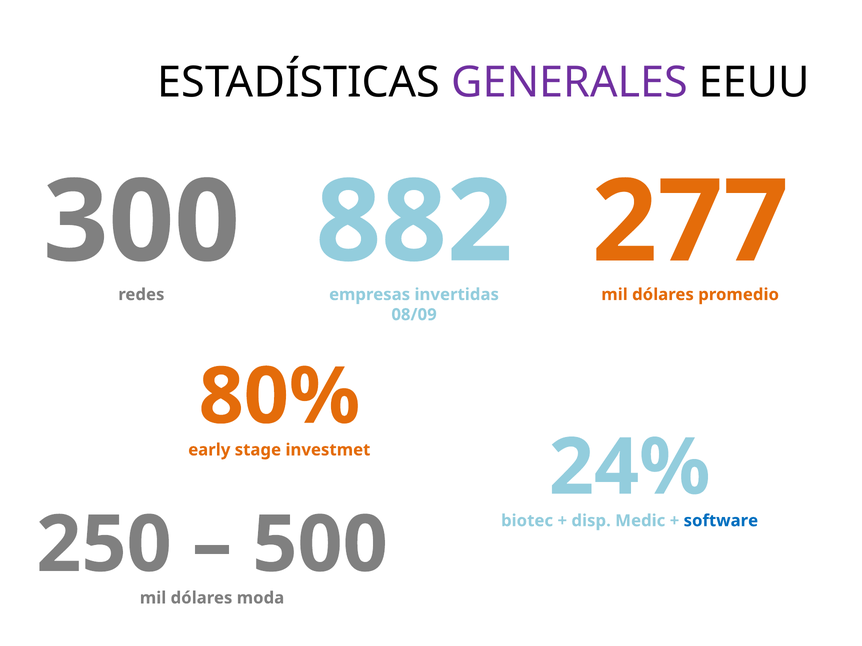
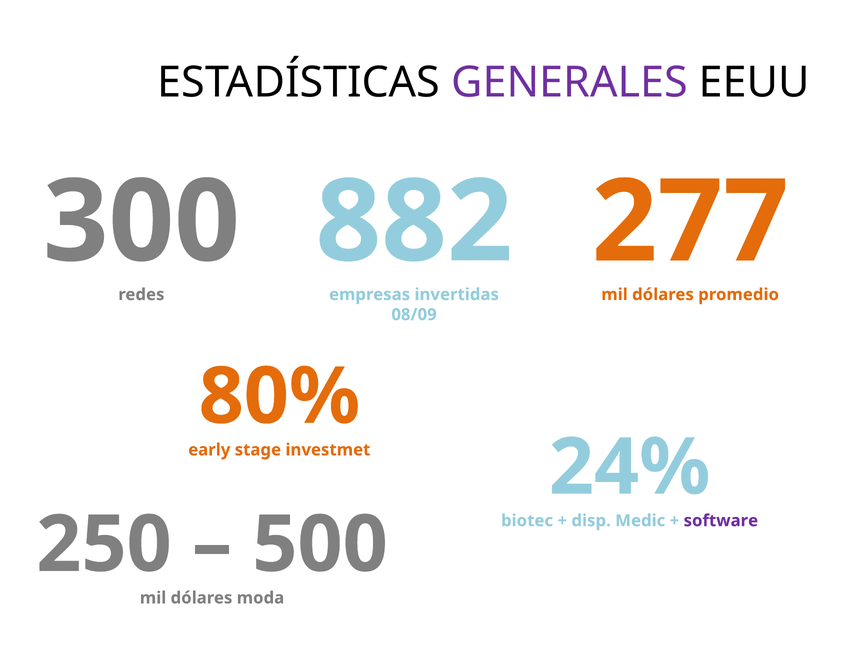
software colour: blue -> purple (721, 521)
